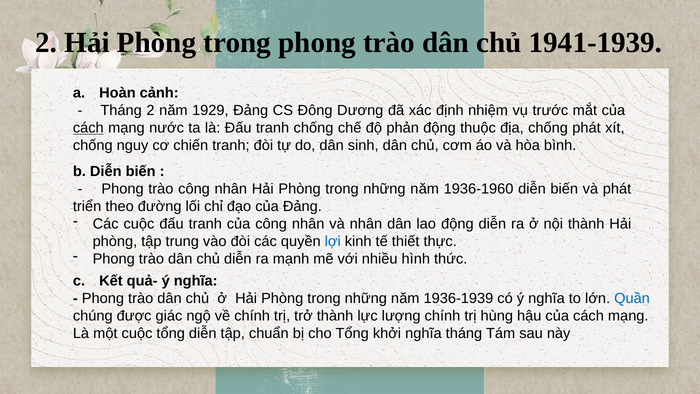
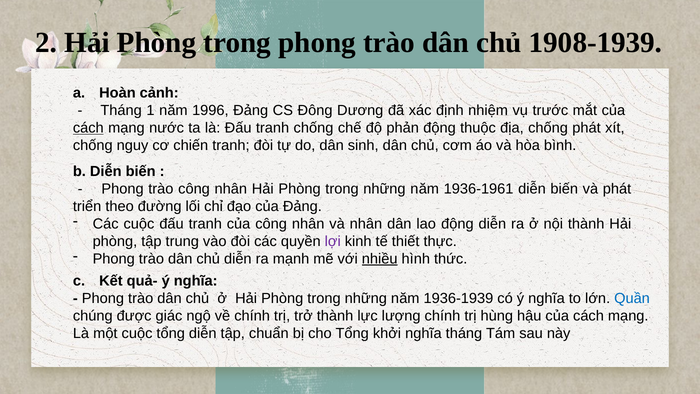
1941-1939: 1941-1939 -> 1908-1939 (596, 42)
Tháng 2: 2 -> 1 (151, 110)
1929: 1929 -> 1996 (210, 110)
1936-1960: 1936-1960 -> 1936-1961 (479, 189)
lợi colour: blue -> purple (333, 241)
nhiều underline: none -> present (380, 259)
